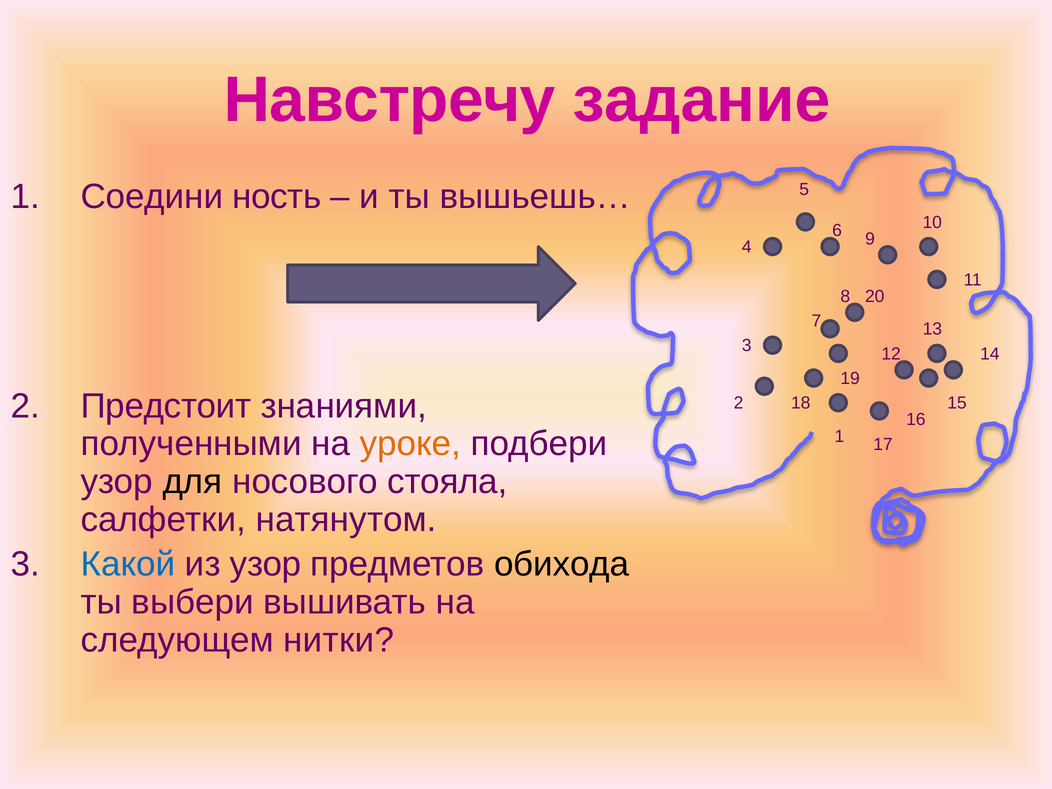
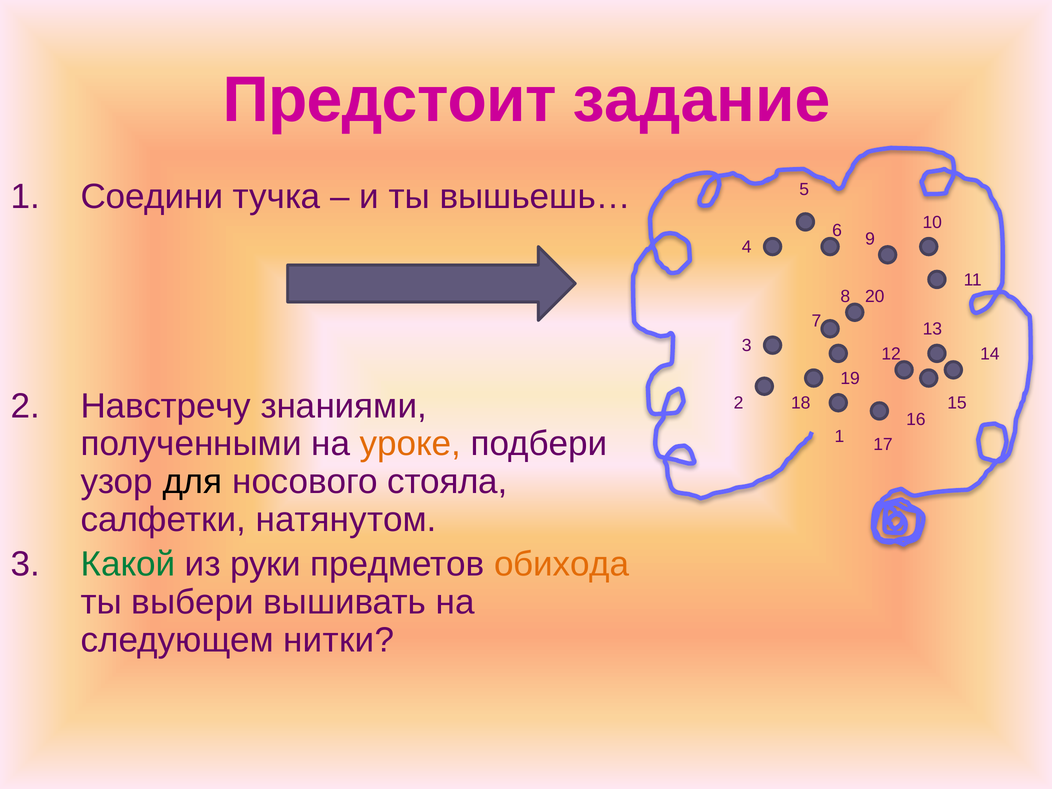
Навстречу: Навстречу -> Предстоит (390, 100)
ность: ность -> тучка (276, 197)
Предстоит: Предстоит -> Навстречу (166, 406)
Какой colour: blue -> green (128, 564)
из узор: узор -> руки (266, 564)
обихода colour: black -> orange (562, 564)
